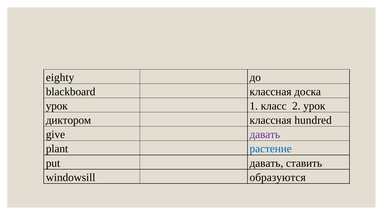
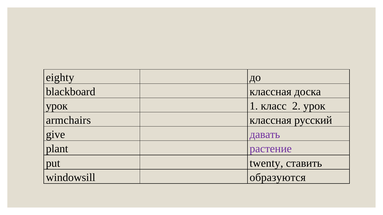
диктором: диктором -> armchairs (68, 120)
hundred: hundred -> русский (313, 120)
растение colour: blue -> purple (271, 149)
put давать: давать -> twenty (266, 163)
